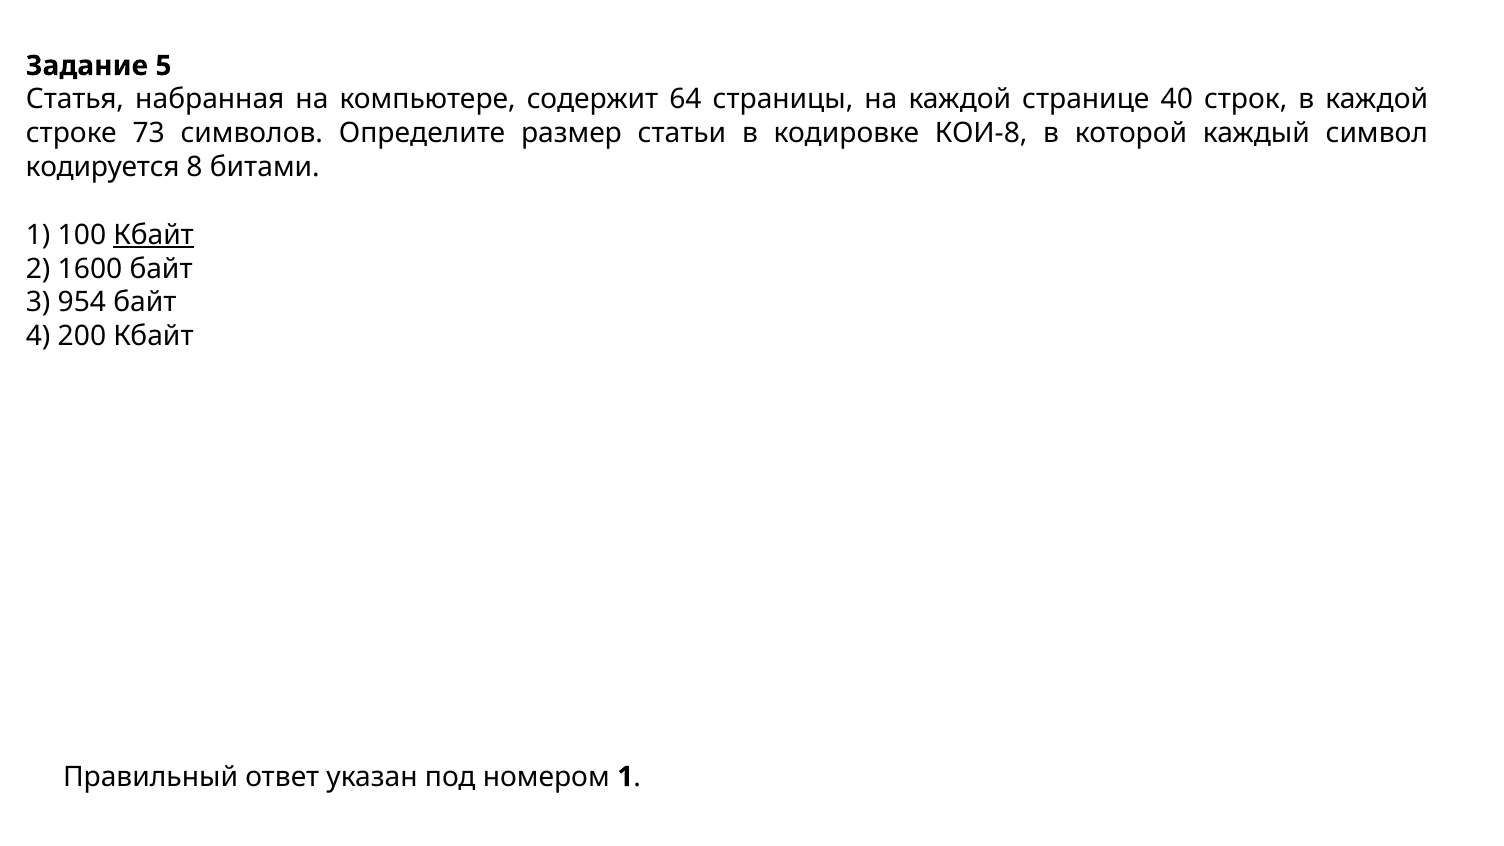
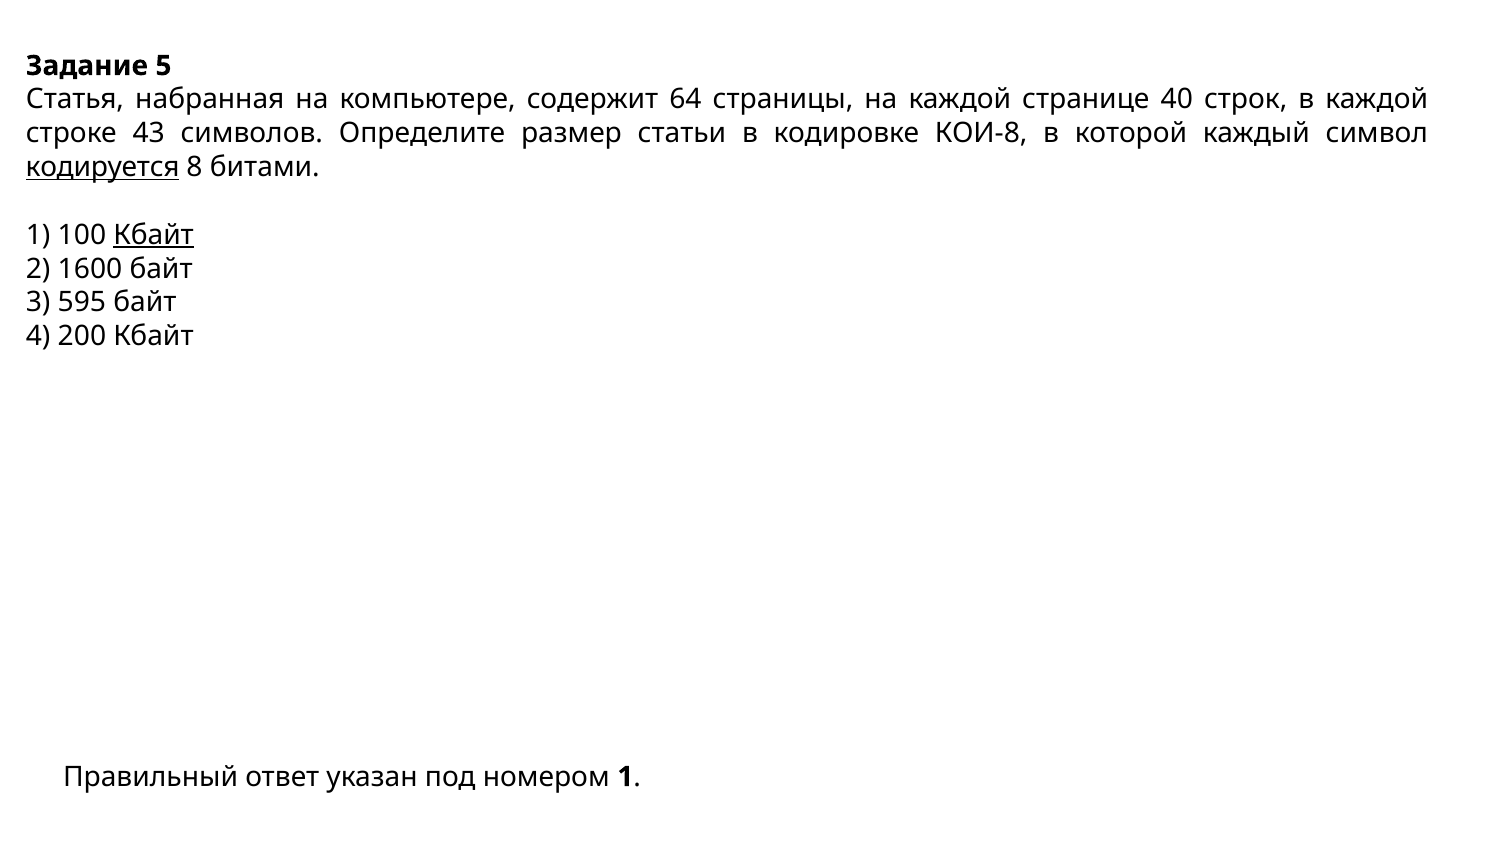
73: 73 -> 43 (149, 133)
кодируется underline: none -> present (103, 167)
954: 954 -> 595 (82, 303)
